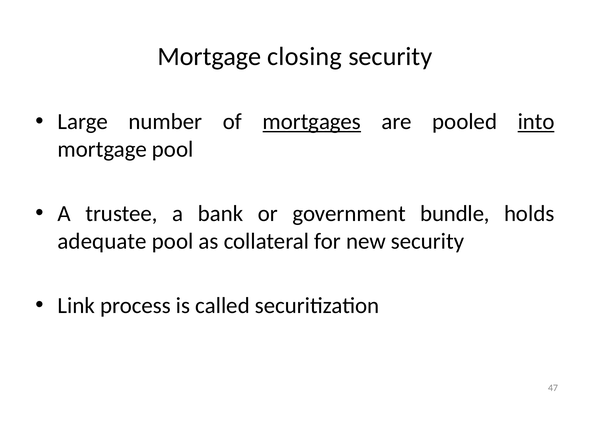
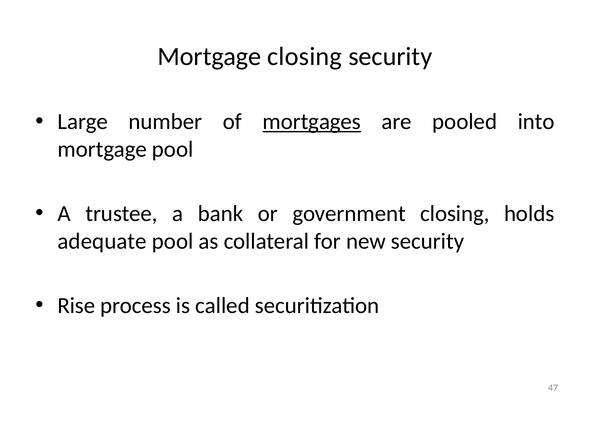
into underline: present -> none (536, 122)
government bundle: bundle -> closing (455, 213)
Link: Link -> Rise (76, 305)
